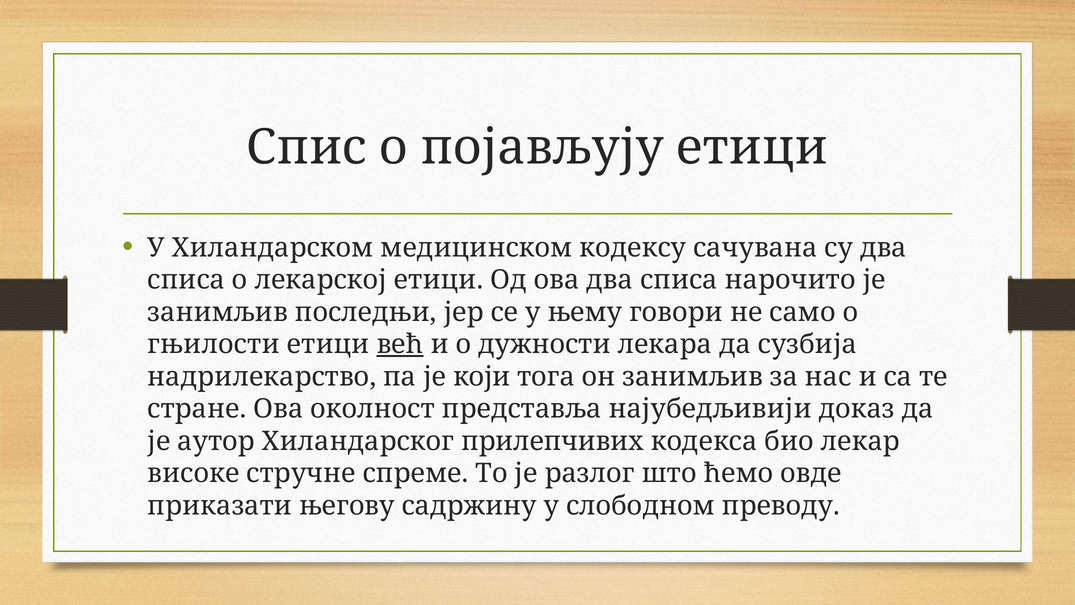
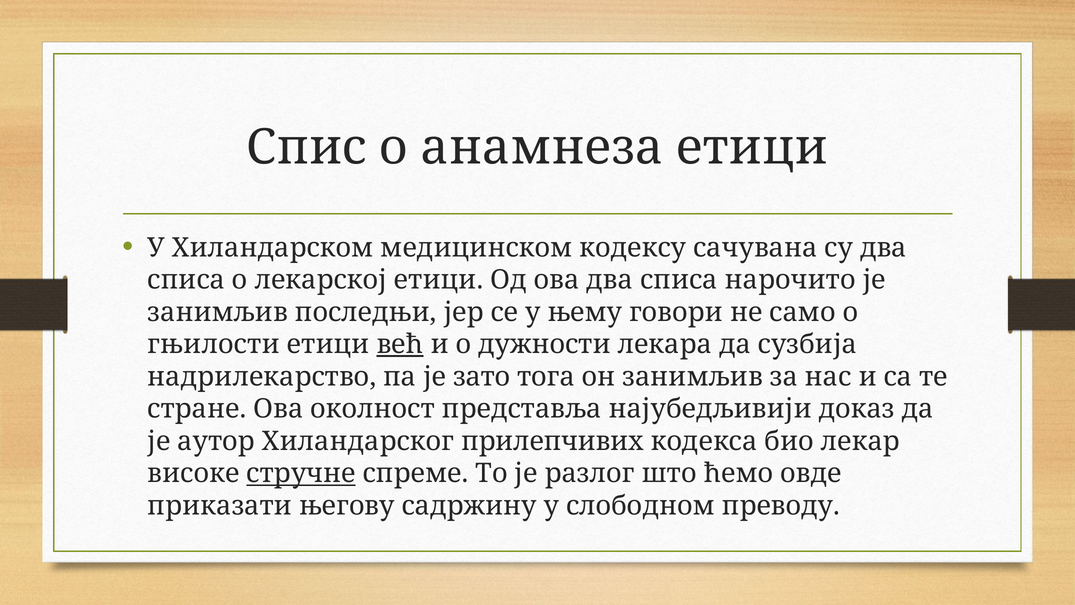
појављују: појављују -> анамнеза (542, 147)
који: који -> зато (482, 377)
стручне underline: none -> present (301, 473)
